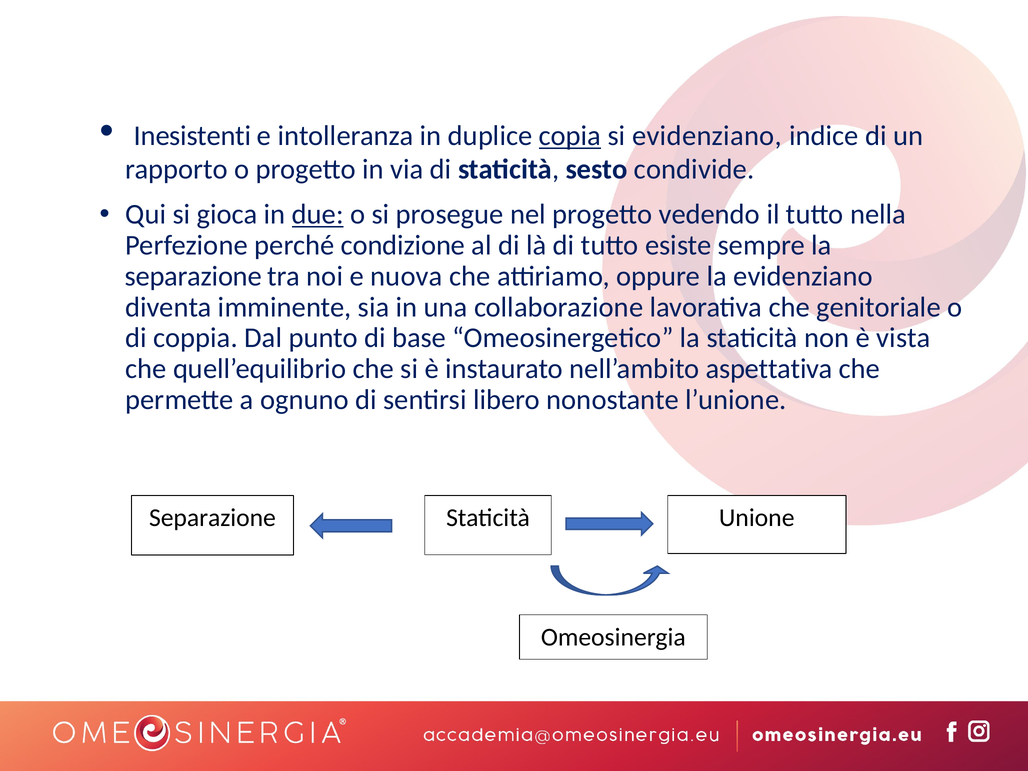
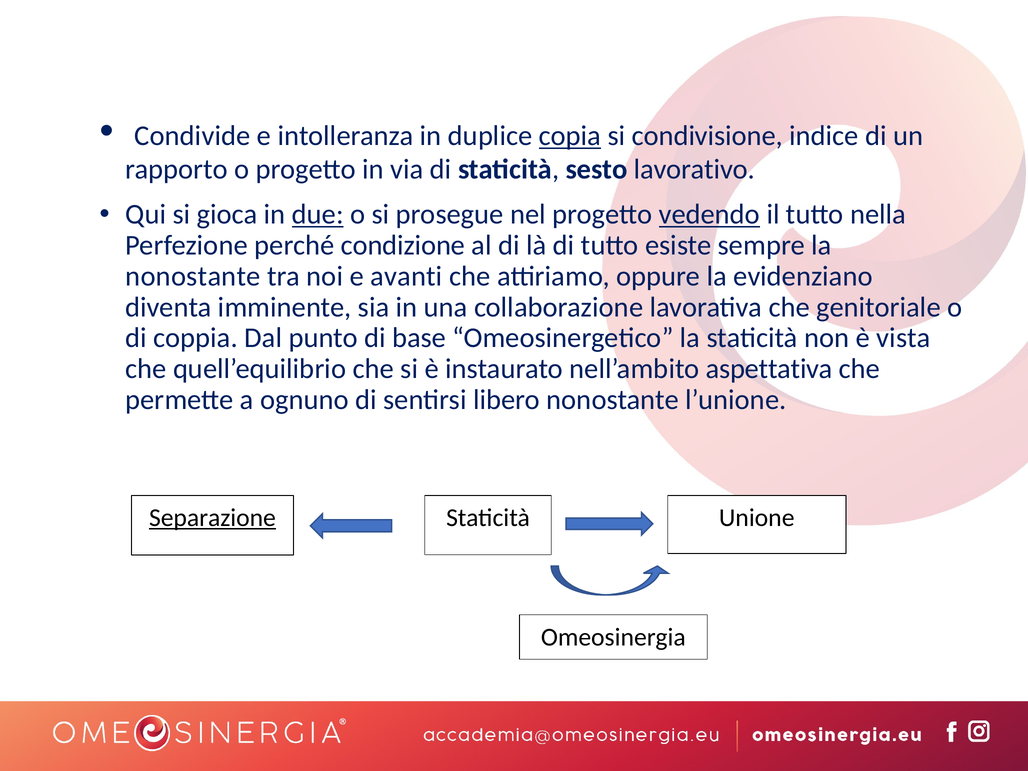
Inesistenti: Inesistenti -> Condivide (192, 136)
si evidenziano: evidenziano -> condivisione (707, 136)
condivide: condivide -> lavorativo (694, 169)
vedendo underline: none -> present (709, 215)
separazione: separazione -> nonostante (193, 276)
nuova: nuova -> avanti (406, 276)
Separazione underline: none -> present (212, 518)
